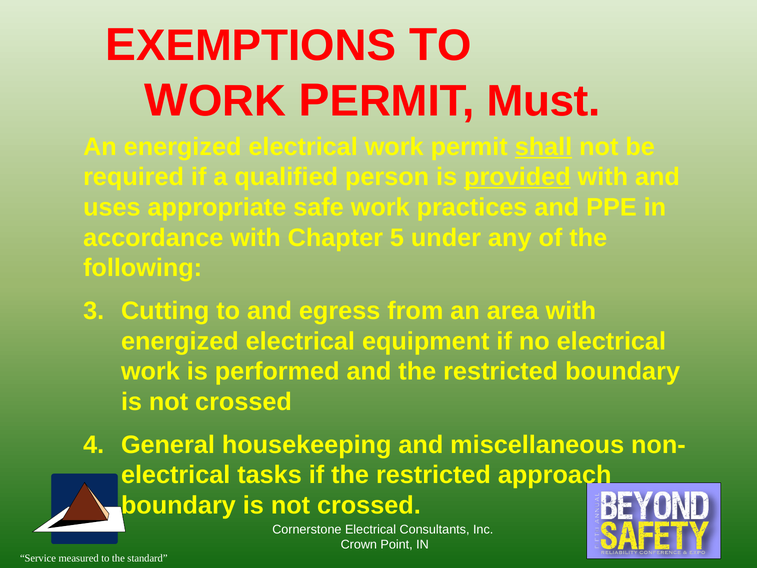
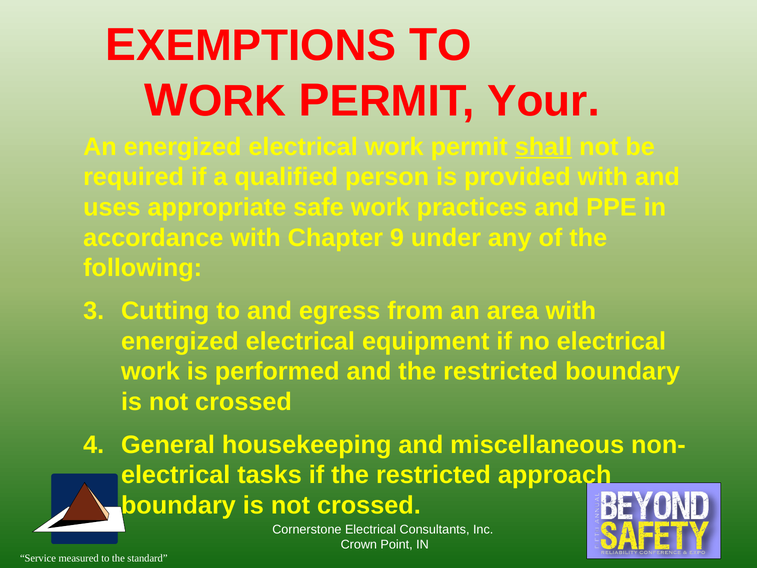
Must: Must -> Your (543, 101)
provided underline: present -> none (517, 177)
5: 5 -> 9 (397, 238)
